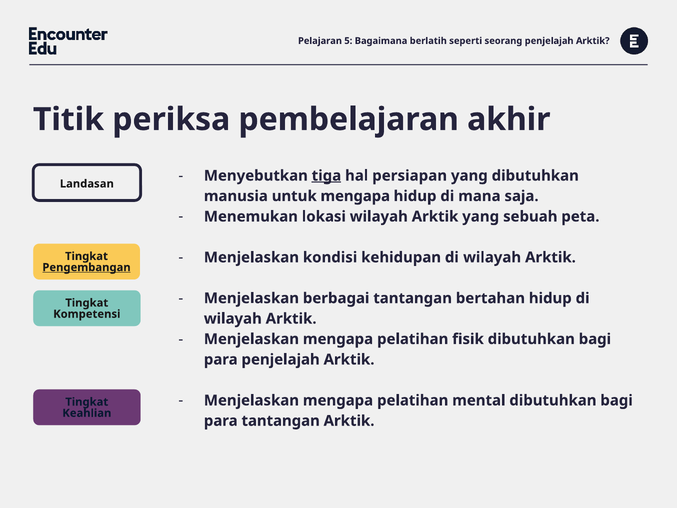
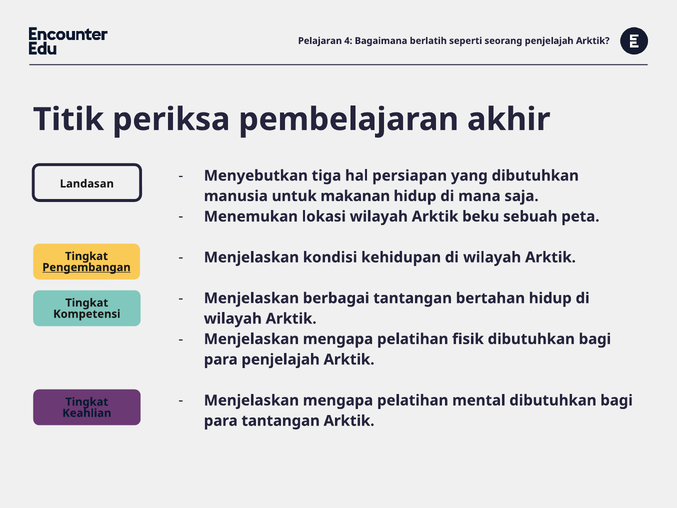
5: 5 -> 4 (348, 41)
tiga underline: present -> none (326, 176)
untuk mengapa: mengapa -> makanan (355, 196)
Arktik yang: yang -> beku (481, 216)
